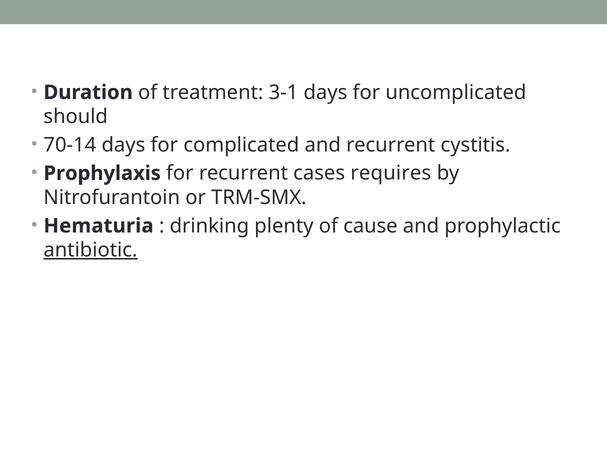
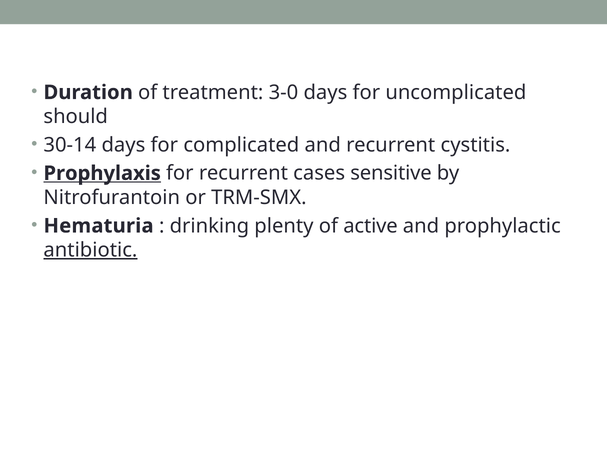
3-1: 3-1 -> 3-0 (283, 92)
70-14: 70-14 -> 30-14 (70, 145)
Prophylaxis underline: none -> present (102, 173)
requires: requires -> sensitive (391, 173)
cause: cause -> active (371, 226)
